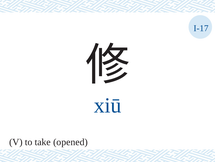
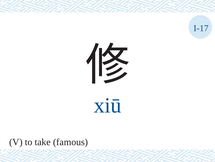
opened: opened -> famous (71, 141)
